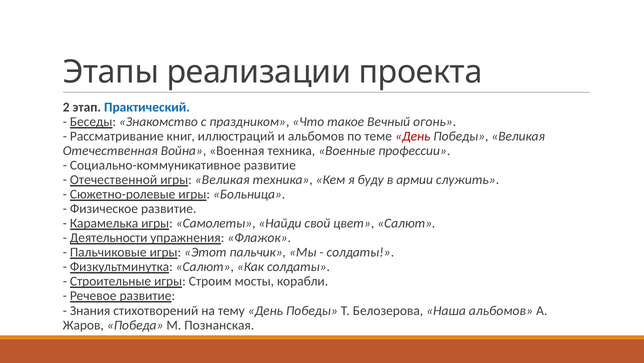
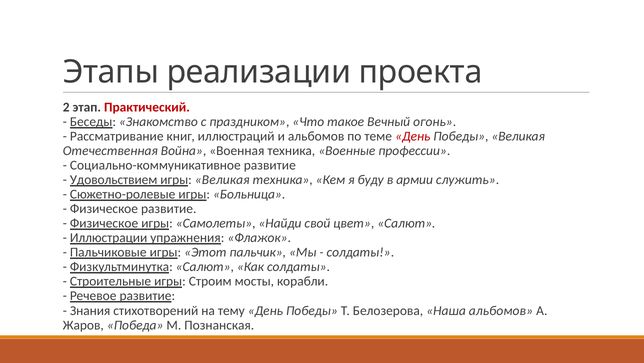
Практический colour: blue -> red (147, 107)
Отечественной: Отечественной -> Удовольствием (114, 180)
Карамелька: Карамелька -> Физическое (104, 223)
Деятельности: Деятельности -> Иллюстрации (109, 237)
